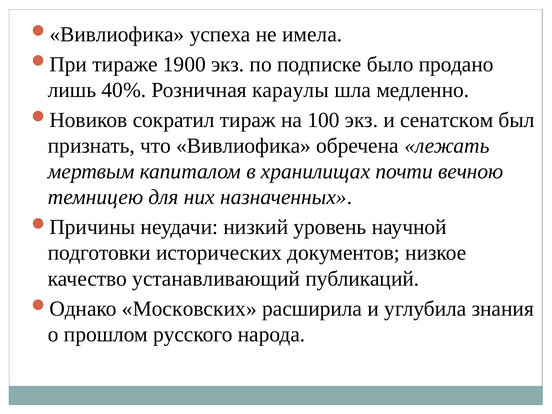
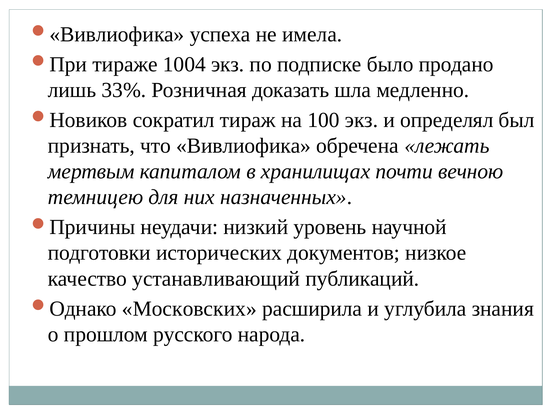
1900: 1900 -> 1004 (184, 64)
40%: 40% -> 33% (124, 90)
караулы: караулы -> доказать (291, 90)
сенатском: сенатском -> определял (447, 120)
